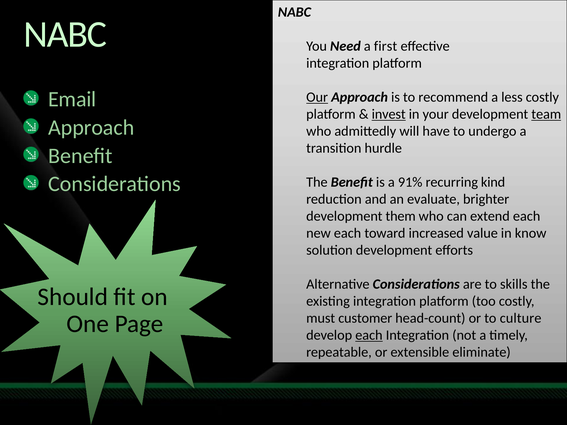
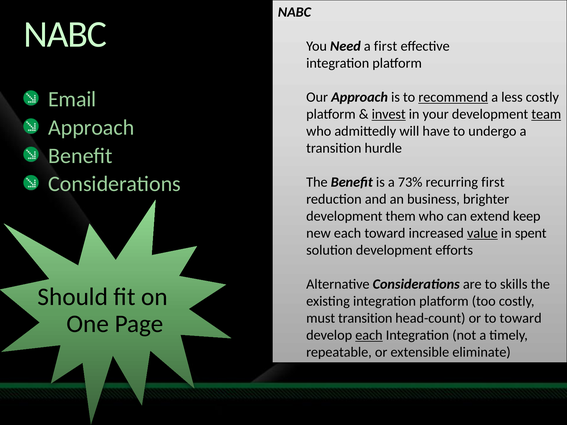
Our underline: present -> none (317, 97)
recommend underline: none -> present (453, 97)
91%: 91% -> 73% (410, 182)
recurring kind: kind -> first (493, 182)
evaluate: evaluate -> business (433, 199)
extend each: each -> keep (527, 216)
value underline: none -> present (482, 233)
know: know -> spent (531, 233)
must customer: customer -> transition (365, 318)
to culture: culture -> toward (521, 318)
